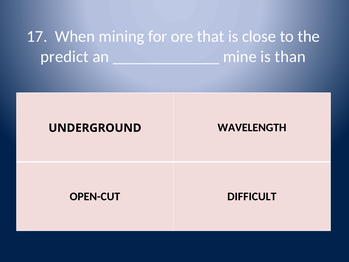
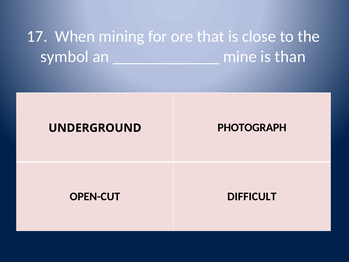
predict: predict -> symbol (65, 57)
WAVELENGTH: WAVELENGTH -> PHOTOGRAPH (252, 127)
